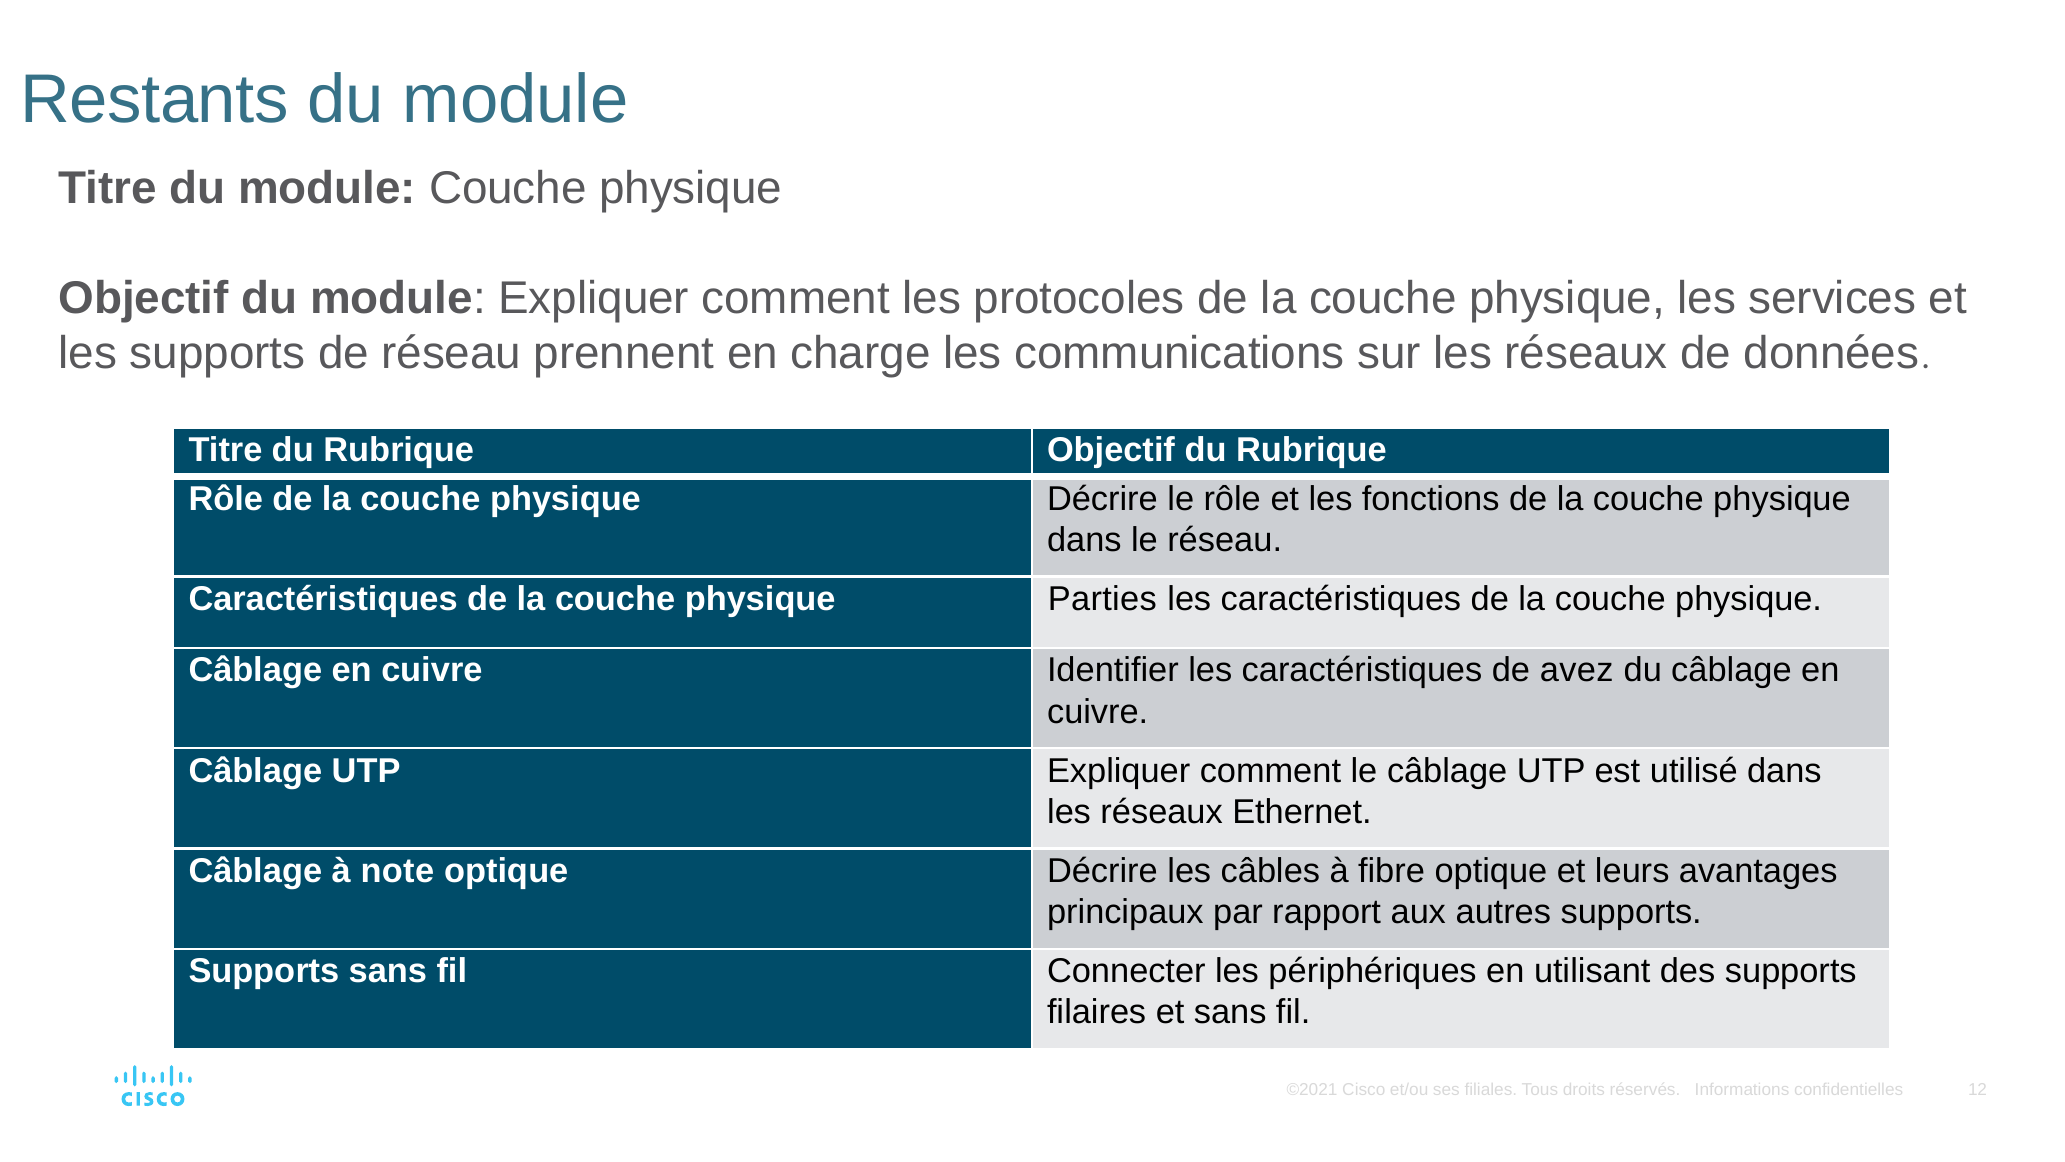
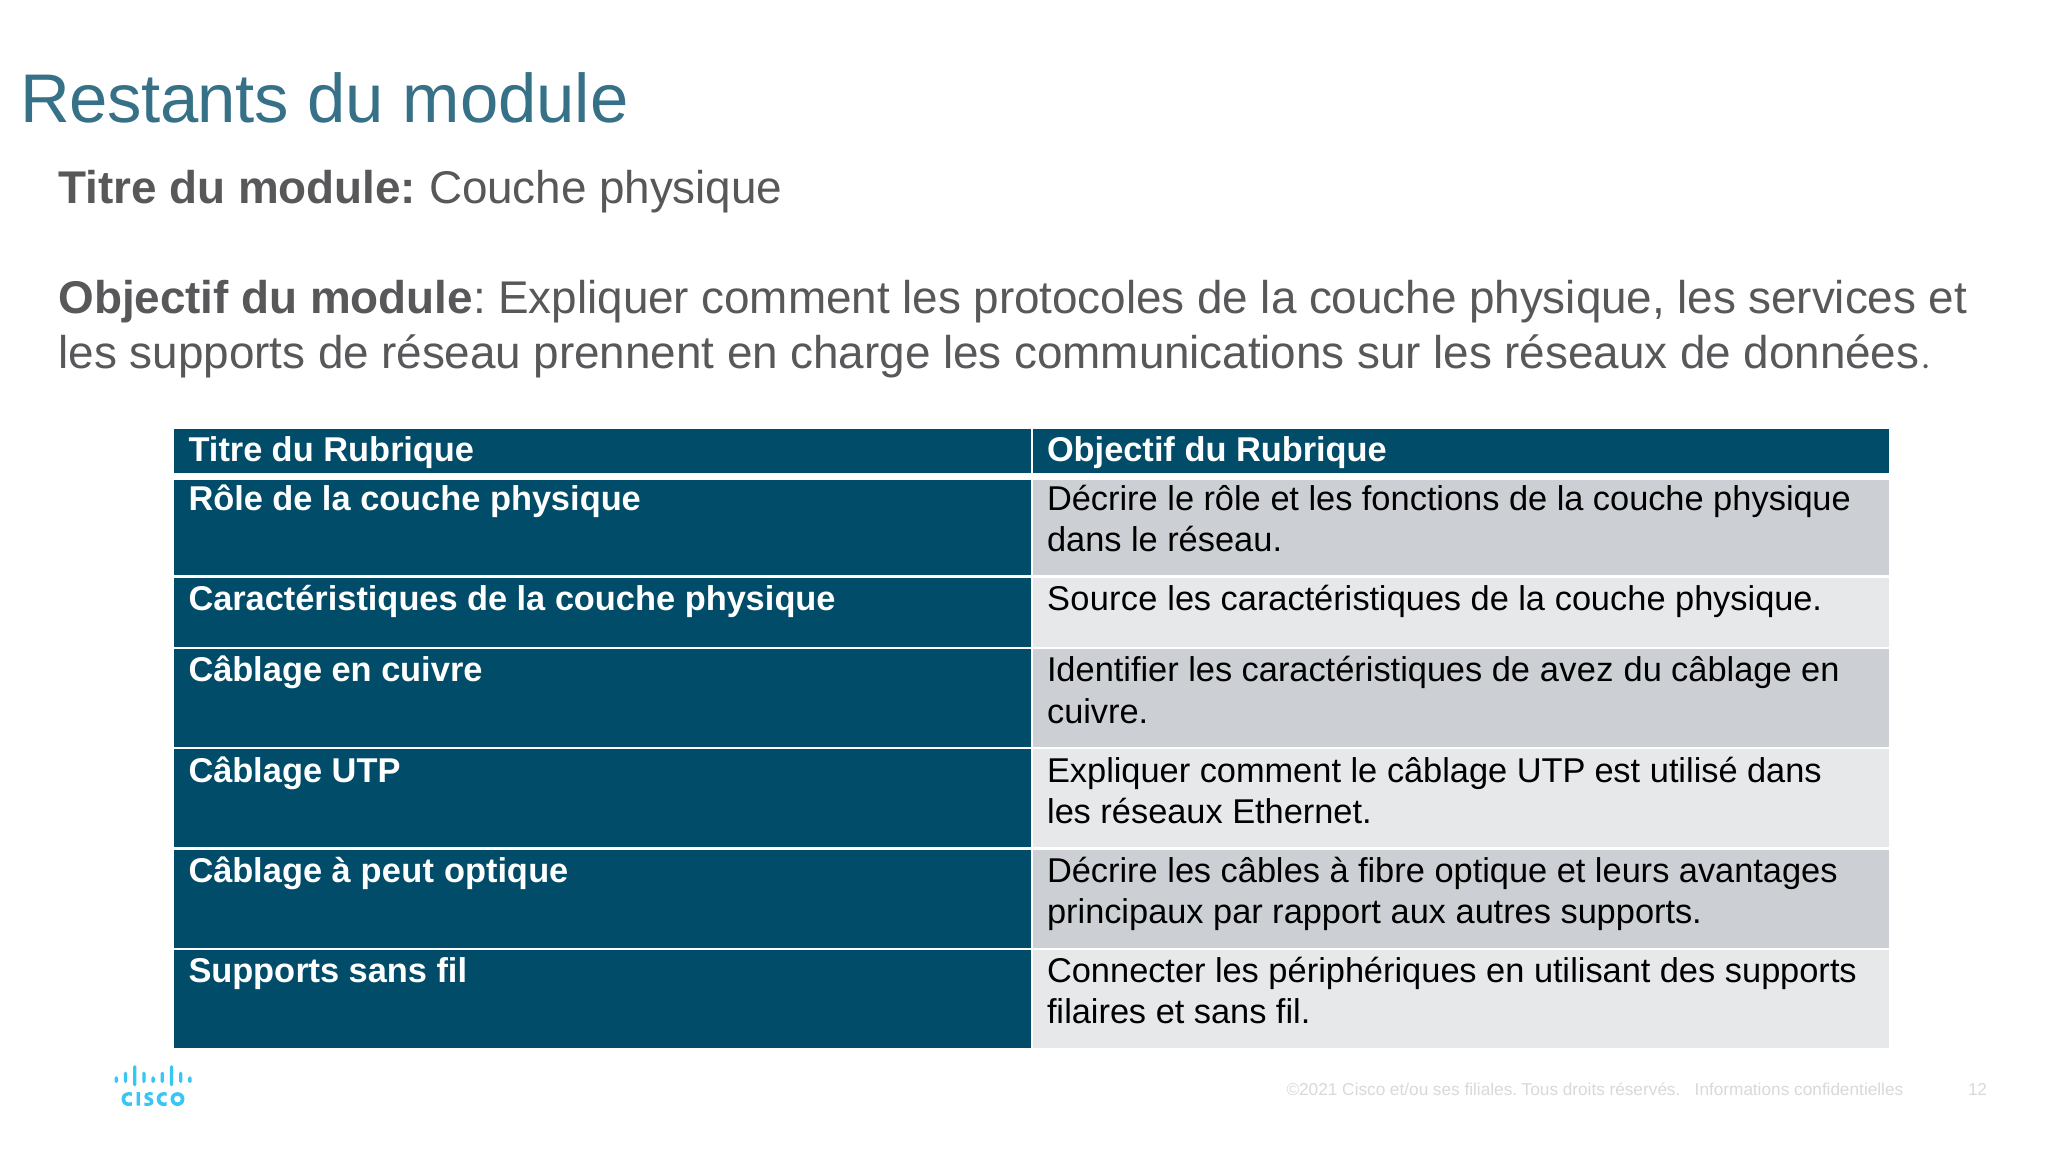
Parties: Parties -> Source (1102, 599)
note: note -> peut (397, 871)
